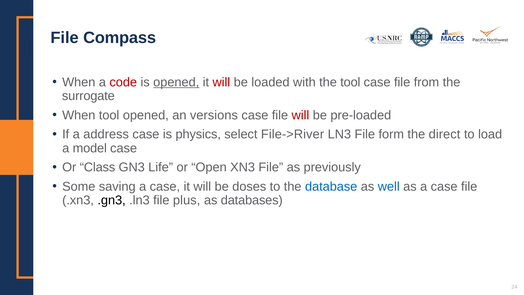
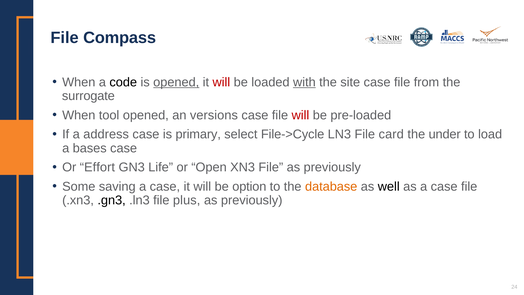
code colour: red -> black (123, 82)
with underline: none -> present (304, 82)
the tool: tool -> site (350, 82)
physics: physics -> primary (198, 134)
File->River: File->River -> File->Cycle (293, 134)
form: form -> card (391, 134)
direct: direct -> under (445, 134)
model: model -> bases (90, 148)
Class: Class -> Effort (97, 167)
doses: doses -> option (249, 186)
database colour: blue -> orange (331, 186)
well colour: blue -> black (389, 186)
databases: databases -> previously (252, 200)
